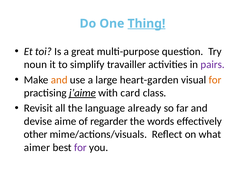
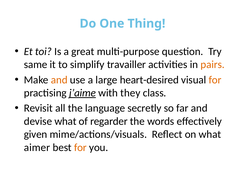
Thing underline: present -> none (146, 24)
noun: noun -> same (36, 64)
pairs colour: purple -> orange (213, 64)
heart-garden: heart-garden -> heart-desired (149, 80)
card: card -> they (130, 93)
already: already -> secretly (145, 108)
devise aime: aime -> what (65, 121)
other: other -> given (36, 134)
for colour: purple -> orange (80, 147)
